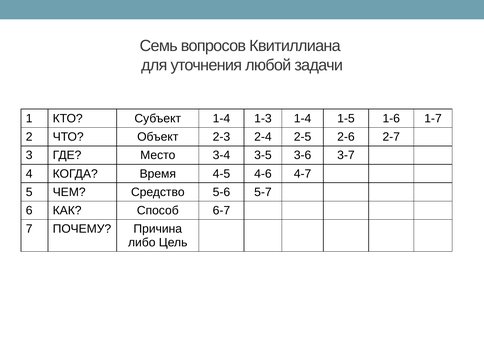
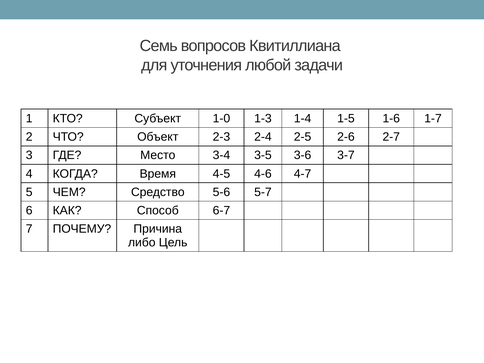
Субъект 1-4: 1-4 -> 1-0 (221, 118)
